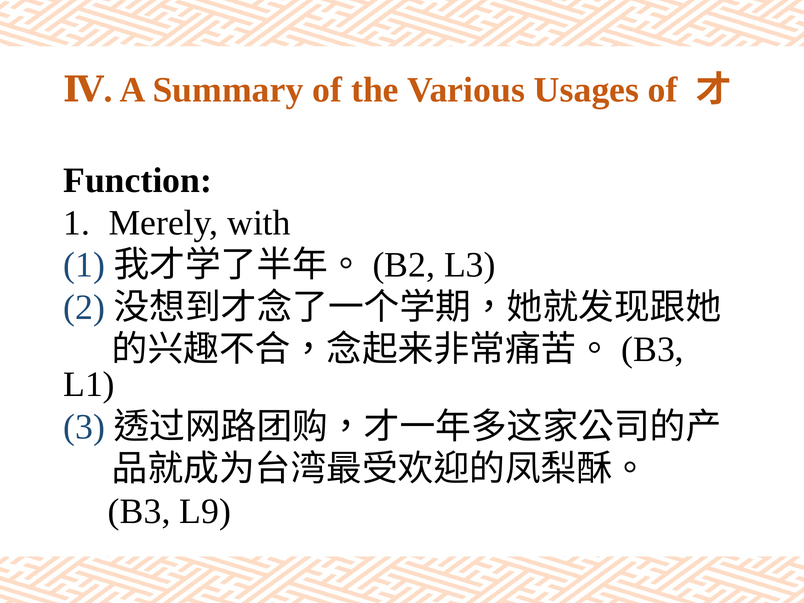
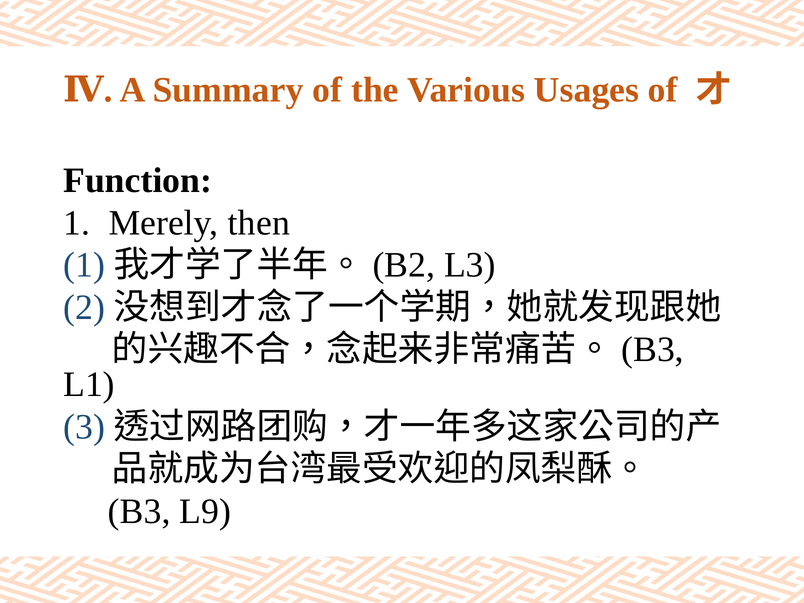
with: with -> then (259, 223)
